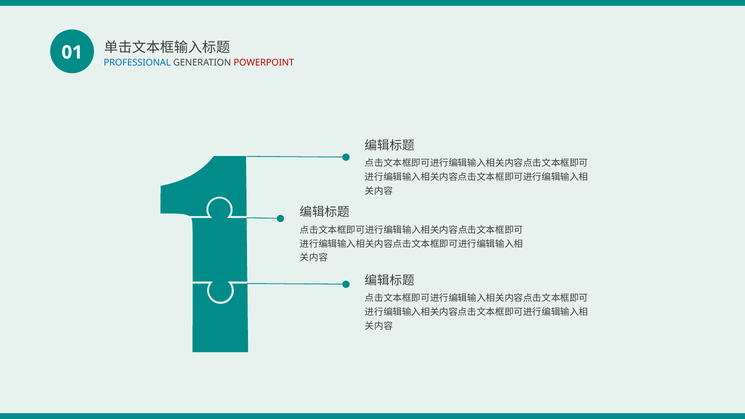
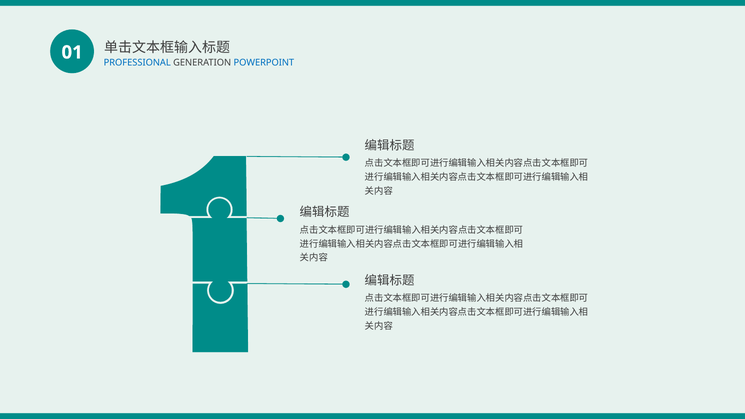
POWERPOINT colour: red -> blue (264, 63)
